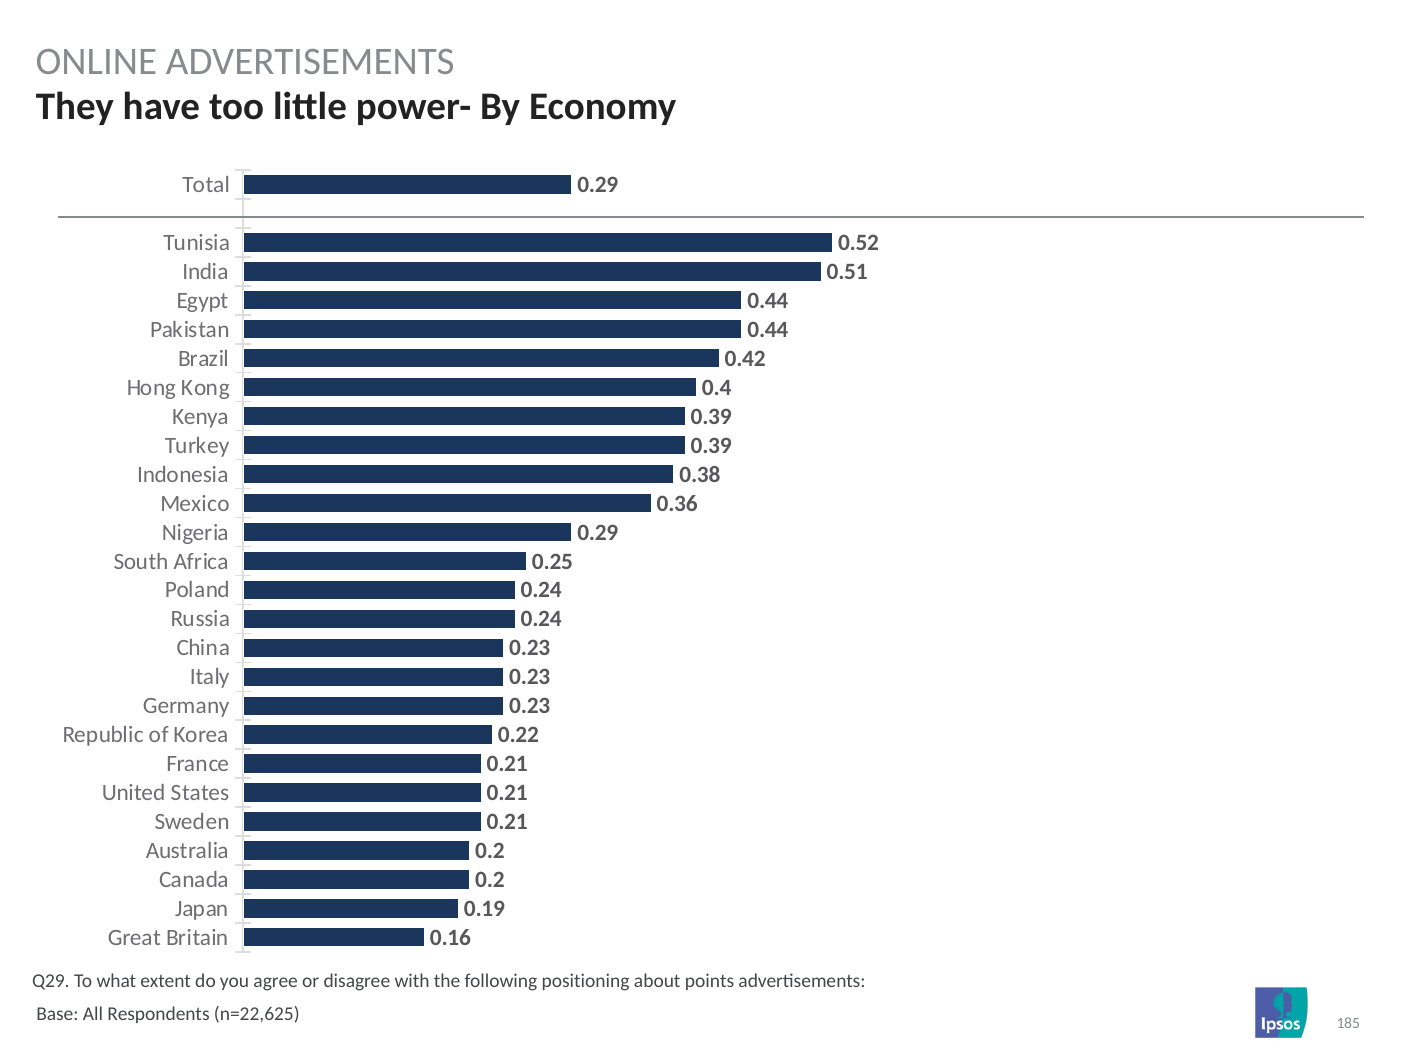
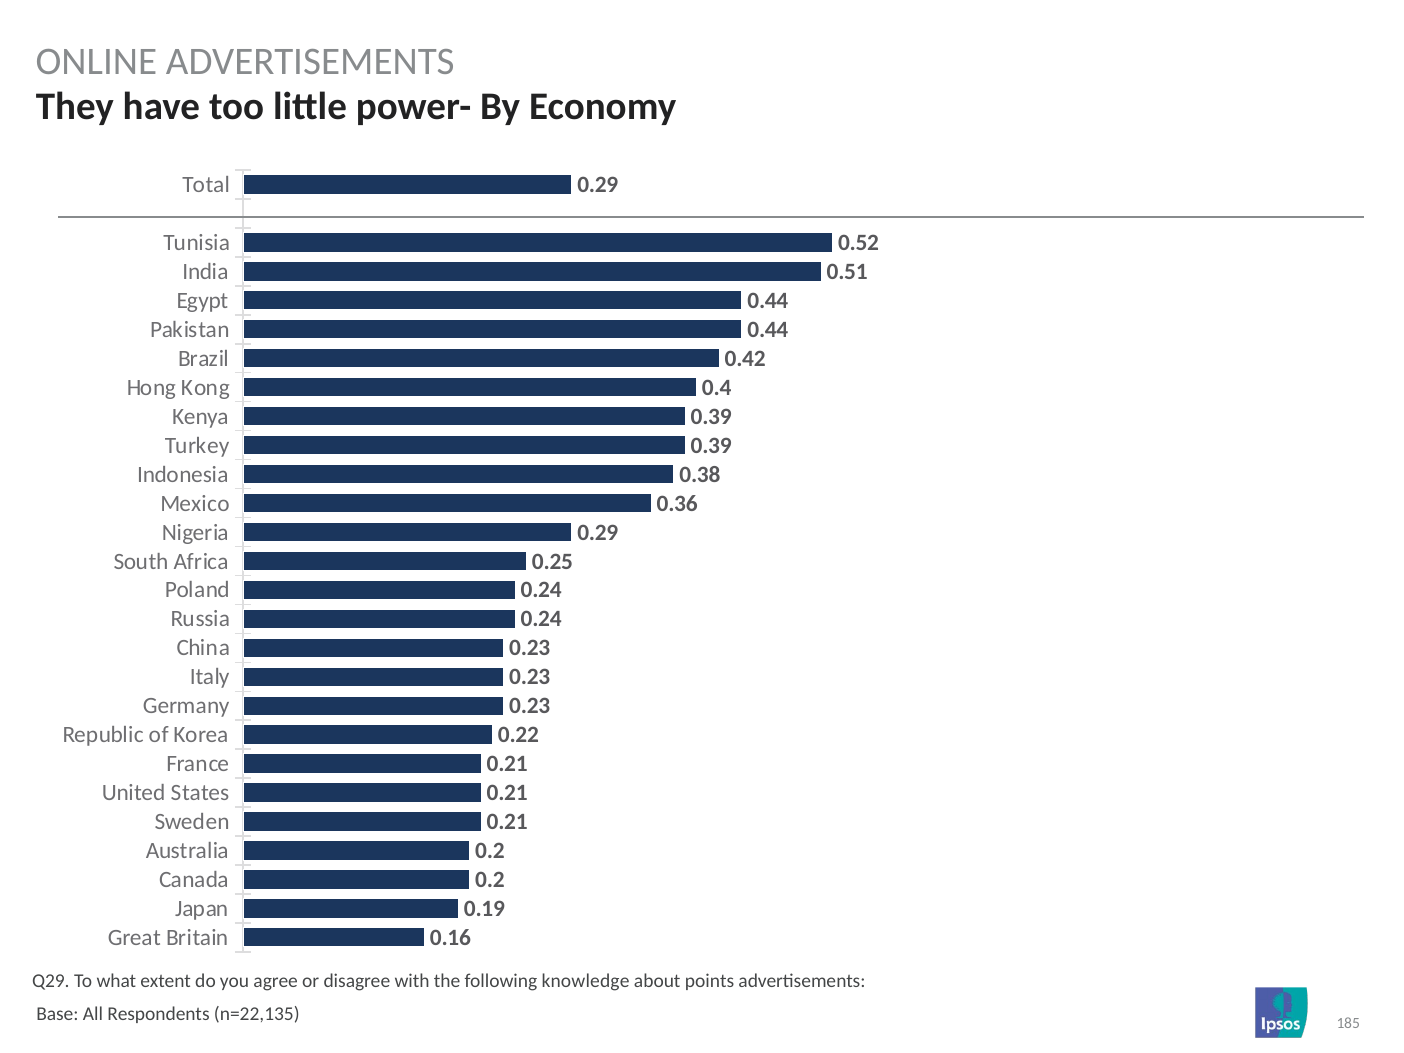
positioning: positioning -> knowledge (585, 981)
n=22,625: n=22,625 -> n=22,135 (257, 1014)
